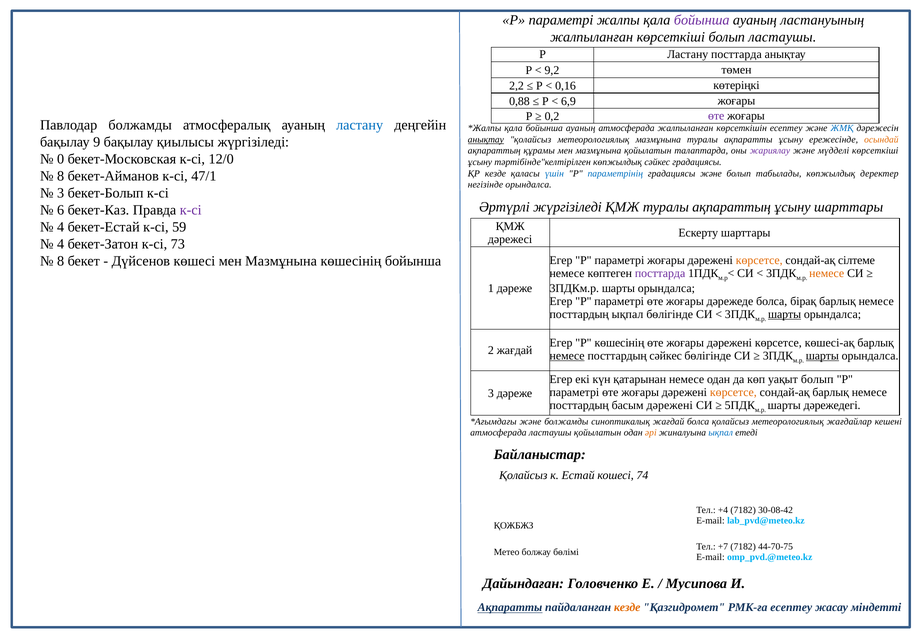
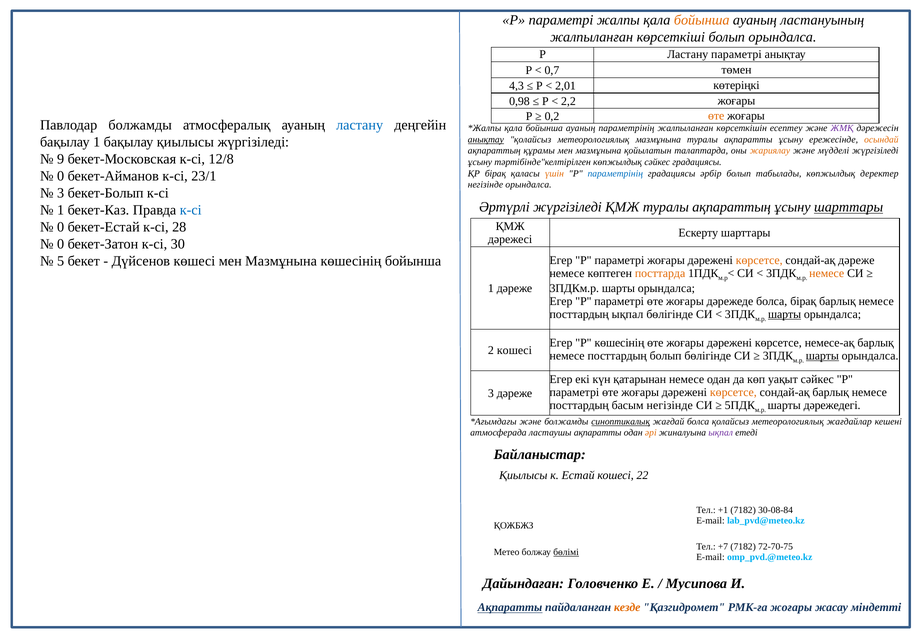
бойынша colour: purple -> orange (702, 20)
болып ластаушы: ластаушы -> орындалса (782, 37)
Ластану посттарда: посттарда -> параметрі (736, 54)
9,2: 9,2 -> 0,7 (552, 70)
2,2: 2,2 -> 4,3 (517, 86)
0,16: 0,16 -> 2,01 (566, 86)
0,88: 0,88 -> 0,98 (519, 101)
6,9: 6,9 -> 2,2 (568, 101)
өте colour: purple -> orange (716, 116)
ауаның атмосферада: атмосферада -> параметрінің (626, 128)
ЖМҚ colour: blue -> purple (842, 128)
бақылау 9: 9 -> 1 (97, 142)
жариялау colour: purple -> orange (770, 151)
мүдделі көрсеткіші: көрсеткіші -> жүргізіледі (875, 151)
0: 0 -> 9 (61, 159)
12/0: 12/0 -> 12/8 (221, 159)
ҚР кезде: кезде -> бірақ (495, 174)
үшін colour: blue -> orange (554, 174)
градациясы және: және -> әрбір (711, 174)
8: 8 -> 0 (61, 176)
47/1: 47/1 -> 23/1 (204, 176)
шарттары underline: none -> present (849, 207)
6: 6 -> 1 (61, 210)
к-сі colour: purple -> blue (191, 210)
4: 4 -> 0 (61, 227)
59: 59 -> 28 (179, 227)
4: 4 -> 0 (61, 244)
73: 73 -> 30 (178, 244)
8: 8 -> 5 (61, 261)
сондай-ақ сілтеме: сілтеме -> дәреже (856, 260)
посттарда colour: purple -> orange (660, 273)
көшесі-ақ: көшесі-ақ -> немесе-ақ (830, 343)
2 жағдай: жағдай -> кошесi (514, 350)
немесе underline: present -> none (567, 356)
посттардың сәйкес: сәйкес -> болып (666, 356)
уақыт болып: болып -> сәйкес (817, 379)
басым дәрежені: дәрежені -> негізінде (670, 405)
синоптикалық underline: none -> present (621, 422)
ластаушы қойылатын: қойылатын -> ақпаратты (598, 433)
ықпал colour: blue -> purple (721, 433)
Қолайсыз: Қолайсыз -> Қиылысы (523, 476)
74: 74 -> 22 (642, 476)
+4: +4 -> +1 (723, 510)
30-08-42: 30-08-42 -> 30-08-84 (776, 510)
44-70-75: 44-70-75 -> 72-70-75 (776, 547)
бөлімі underline: none -> present (566, 552)
РМК-ға есептеу: есептеу -> жоғары (791, 608)
